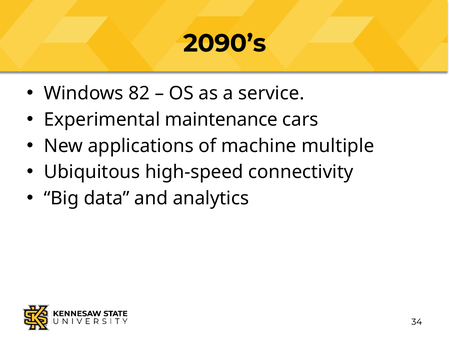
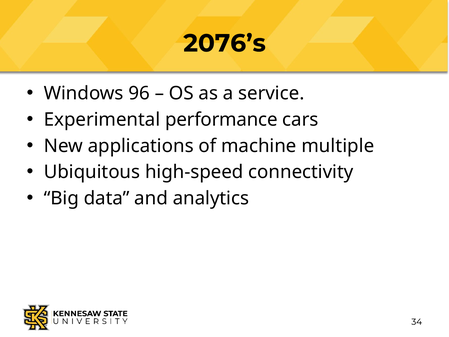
2090’s: 2090’s -> 2076’s (225, 43)
82: 82 -> 96 (139, 93)
maintenance: maintenance -> performance (221, 120)
